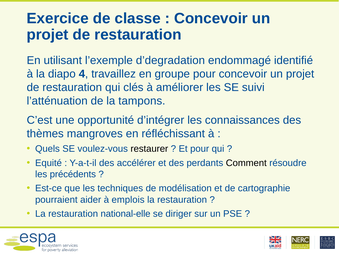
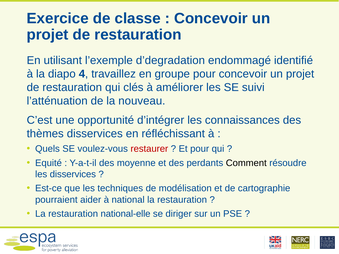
tampons: tampons -> nouveau (142, 101)
thèmes mangroves: mangroves -> disservices (95, 134)
restaurer colour: black -> red (149, 149)
accélérer: accélérer -> moyenne (136, 163)
les précédents: précédents -> disservices (73, 174)
emplois: emplois -> national (128, 200)
